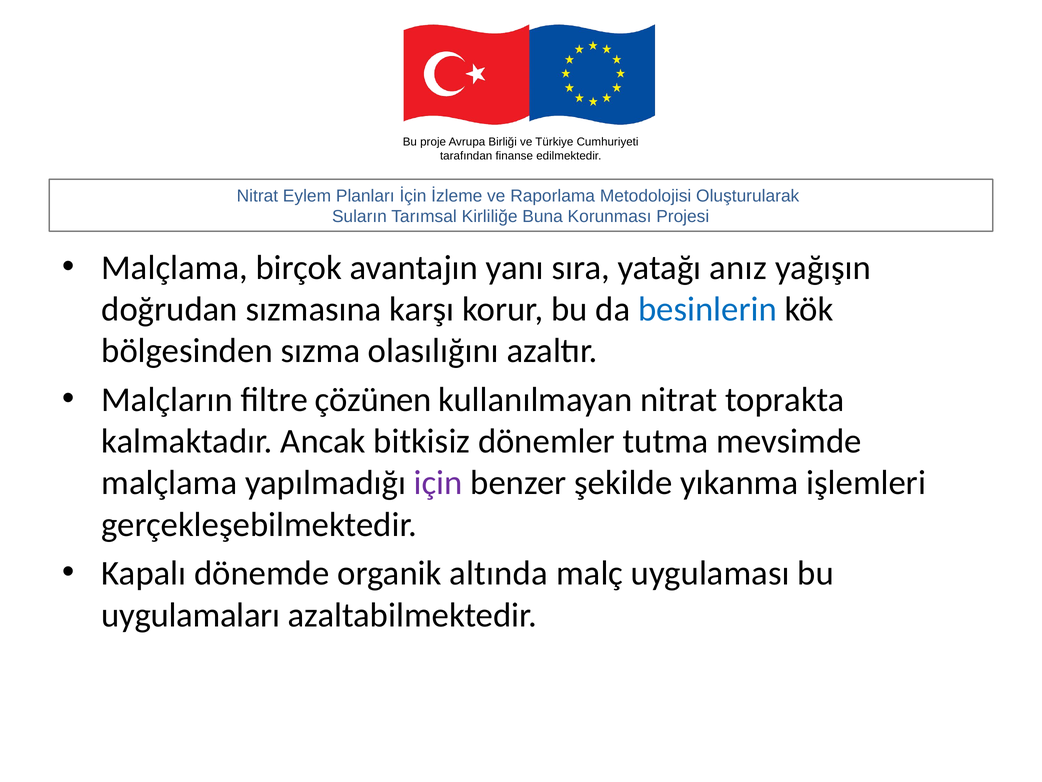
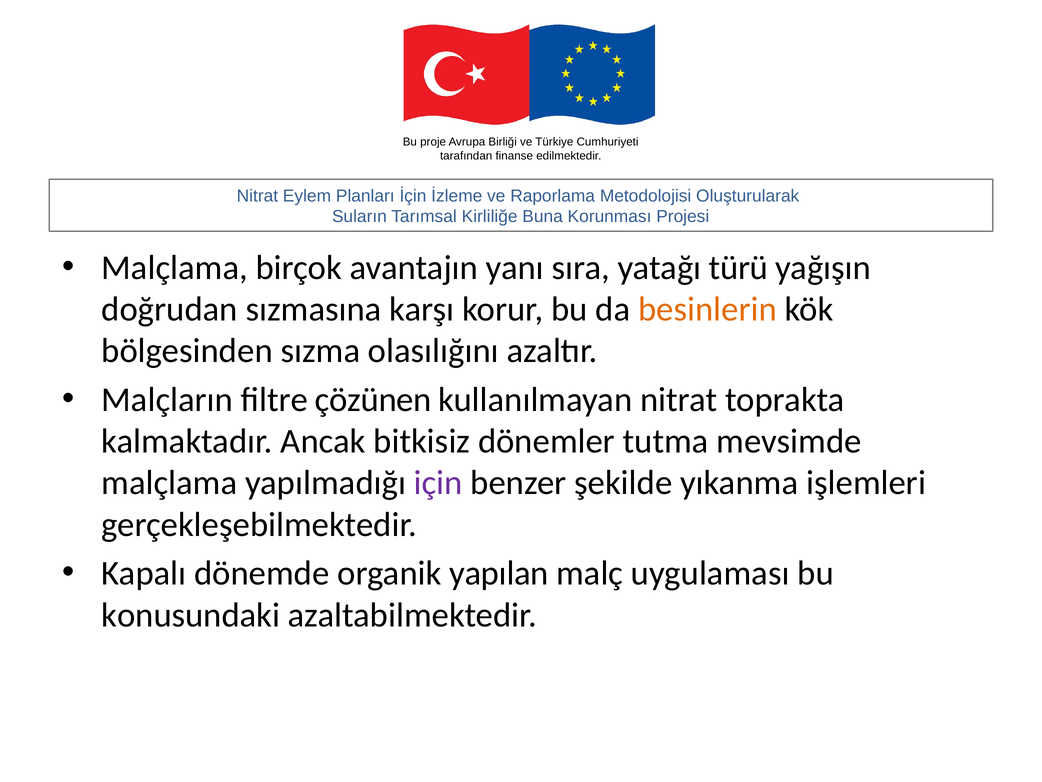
anız: anız -> türü (739, 267)
besinlerin colour: blue -> orange (707, 309)
altında: altında -> yapılan (499, 573)
uygulamaları: uygulamaları -> konusundaki (191, 615)
